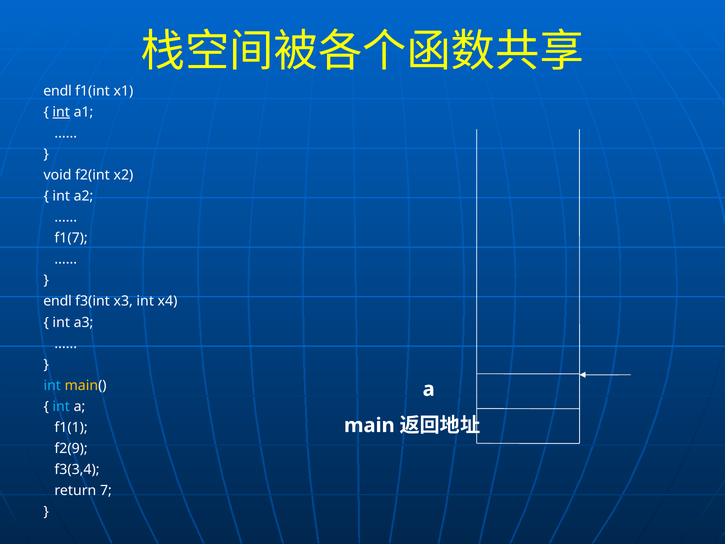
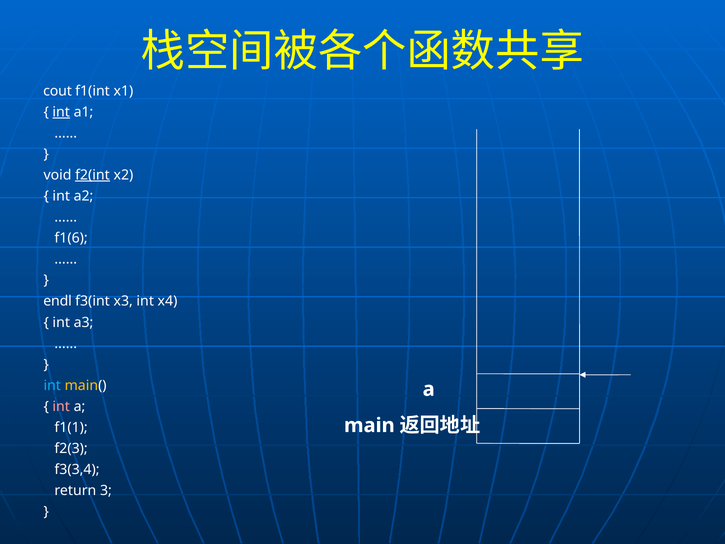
endl: endl -> cout (58, 91)
f2(int underline: none -> present (92, 175)
f1(7: f1(7 -> f1(6 (71, 238)
int colour: light blue -> pink (61, 406)
f2(9: f2(9 -> f2(3 (71, 448)
7: 7 -> 3 (106, 491)
